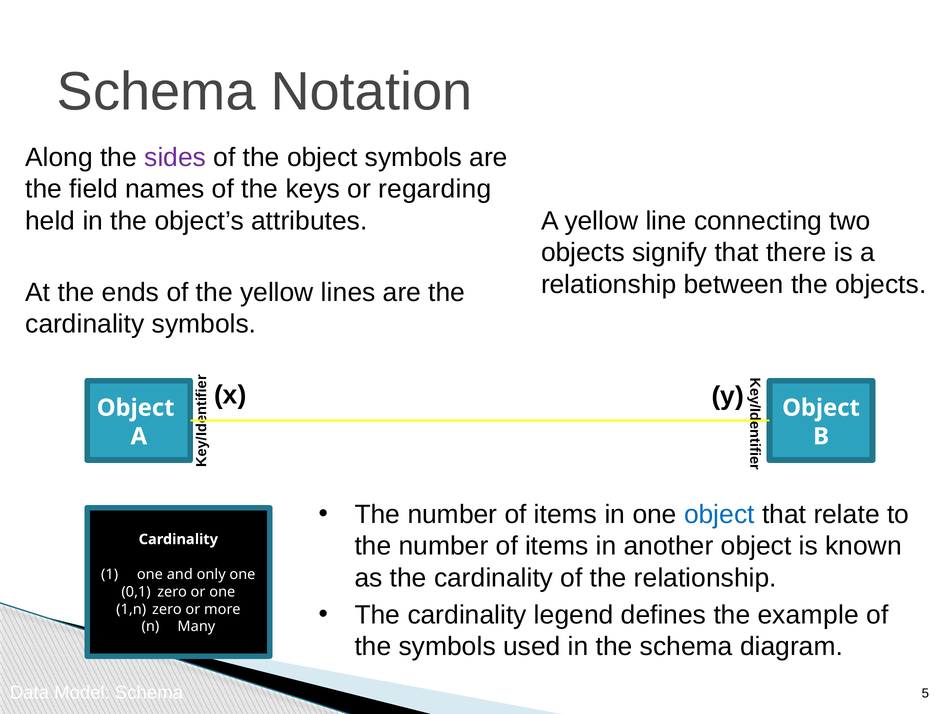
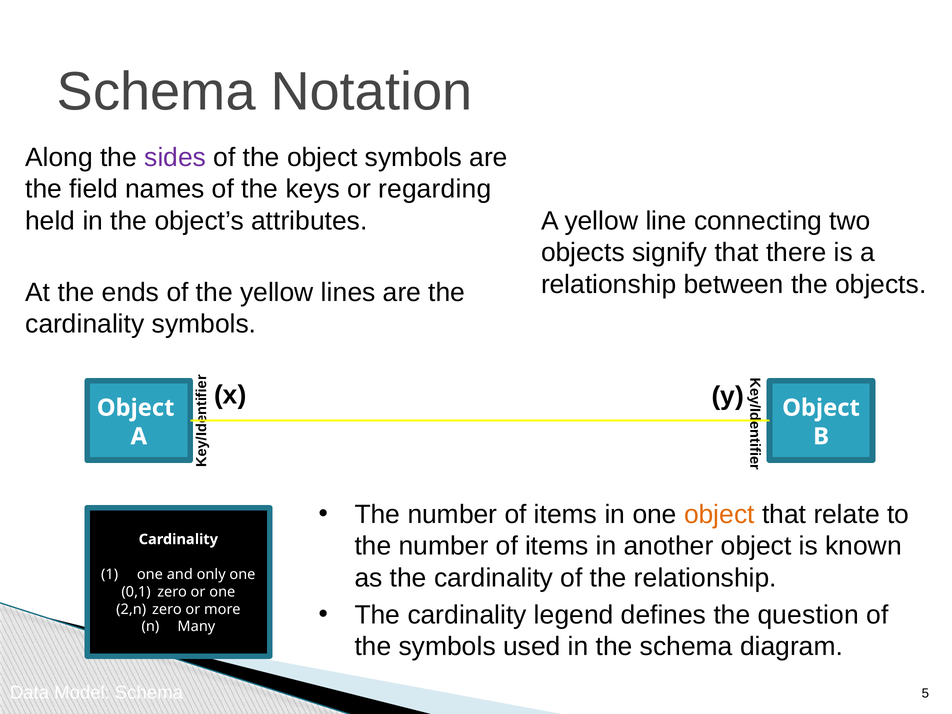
object colour: blue -> orange (719, 514)
example: example -> question (808, 615)
1,n: 1,n -> 2,n (131, 609)
